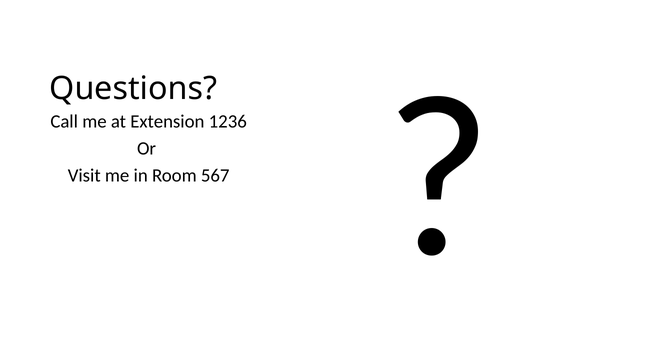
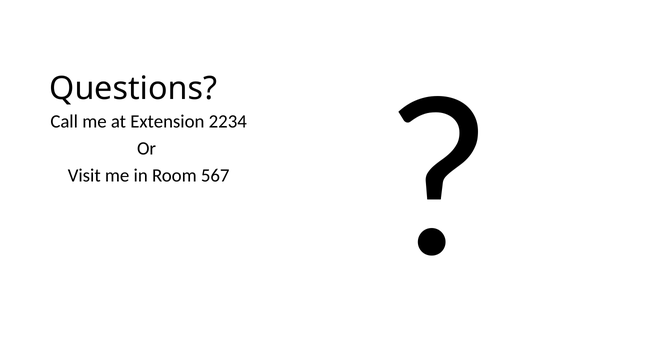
1236: 1236 -> 2234 (228, 121)
